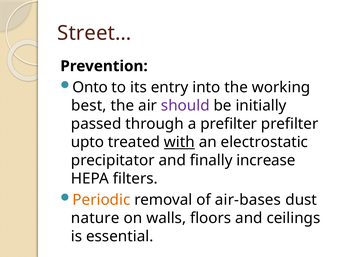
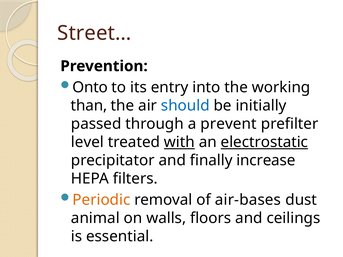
best: best -> than (89, 106)
should colour: purple -> blue (185, 106)
a prefilter: prefilter -> prevent (229, 124)
upto: upto -> level (87, 142)
electrostatic underline: none -> present (264, 142)
nature: nature -> animal (95, 218)
